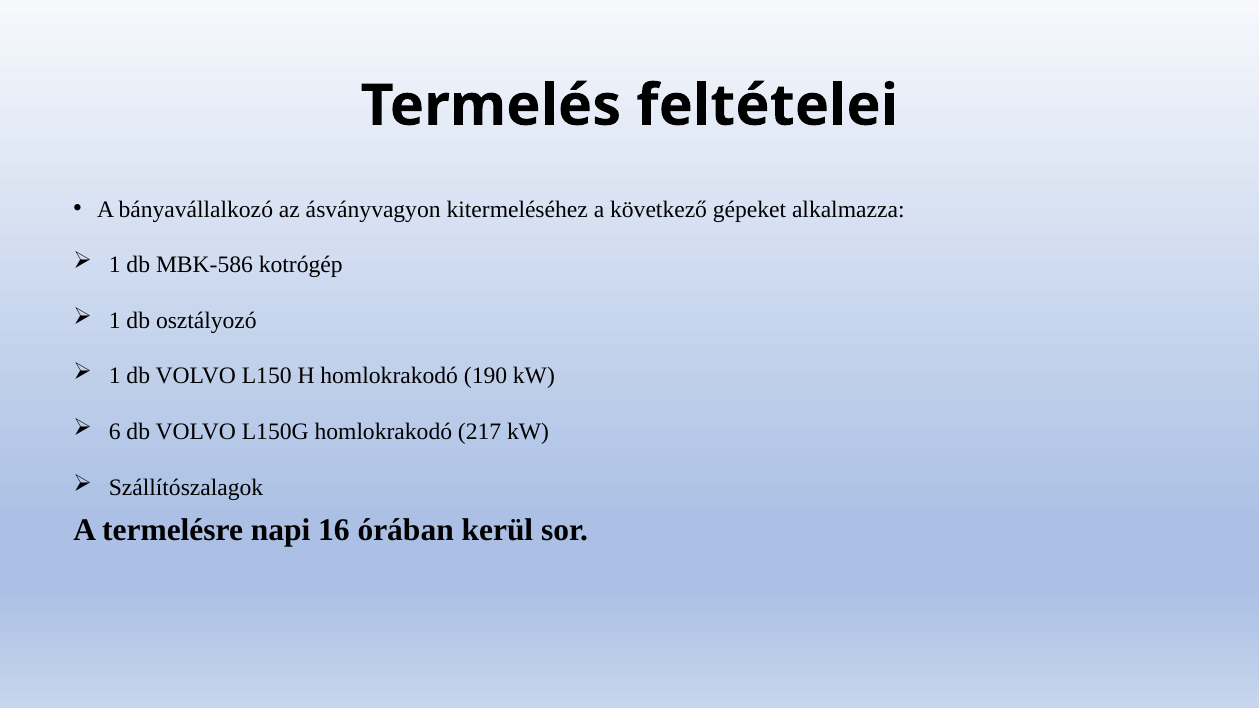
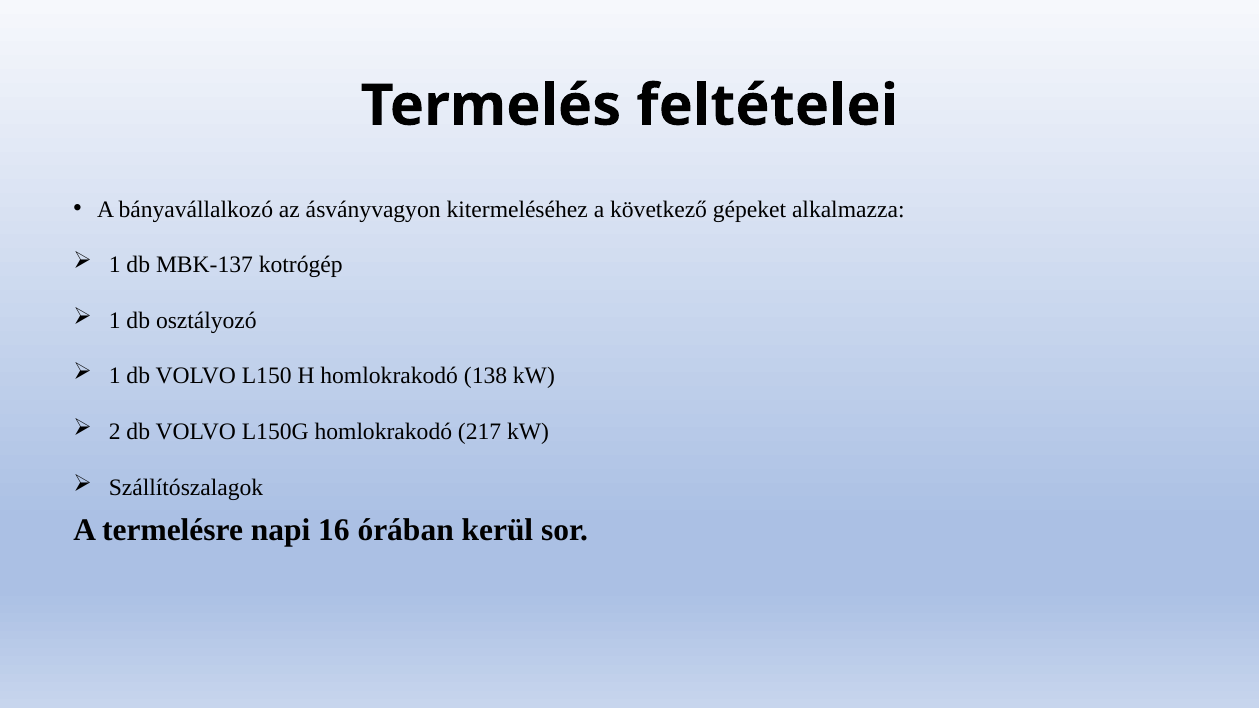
MBK-586: MBK-586 -> MBK-137 (204, 265)
190: 190 -> 138 (486, 376)
6: 6 -> 2 (115, 432)
